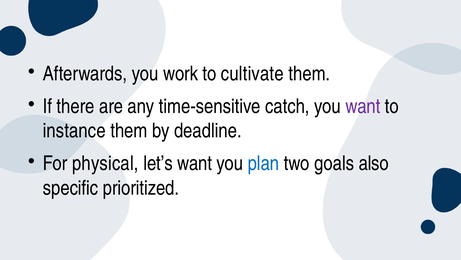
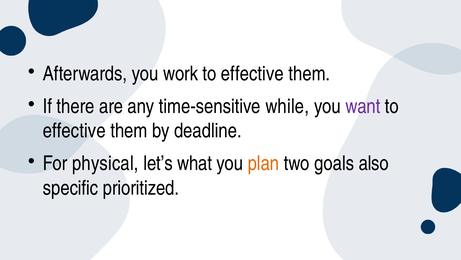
cultivate: cultivate -> effective (252, 74)
catch: catch -> while (287, 106)
instance: instance -> effective (74, 131)
let’s want: want -> what (195, 163)
plan colour: blue -> orange (263, 163)
